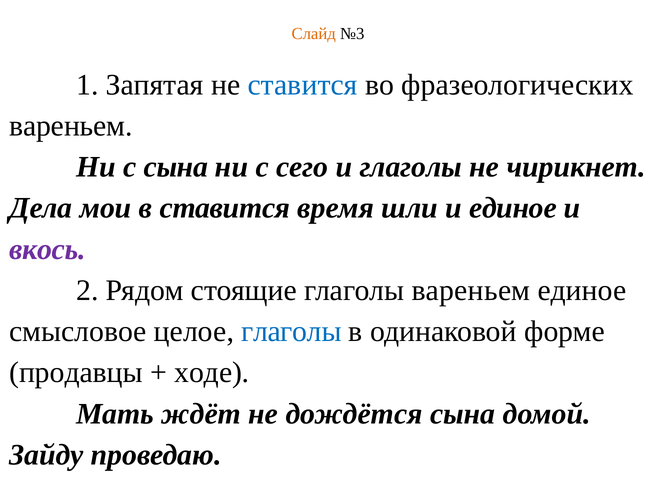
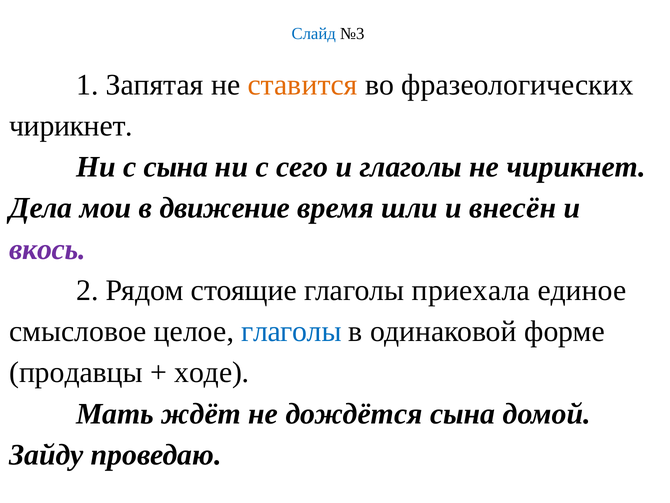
Слайд colour: orange -> blue (314, 34)
ставится colour: blue -> orange (303, 85)
вареньем: вареньем -> чирикнет (71, 126)
в ставится: ставится -> движение (225, 208)
и единое: единое -> внесён (513, 208)
глаголы вареньем: вареньем -> приехала (471, 290)
